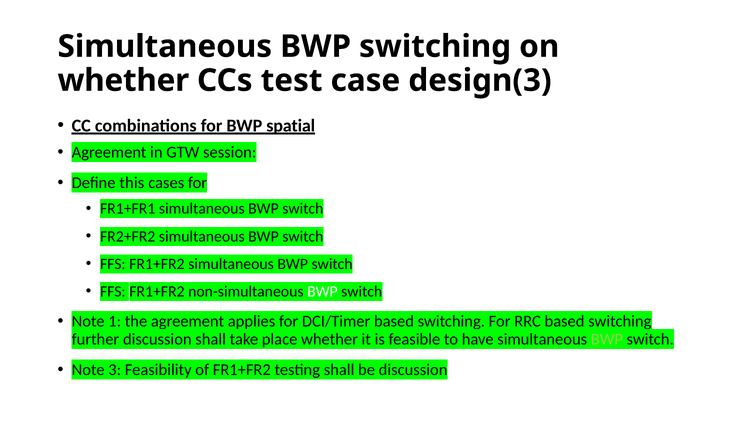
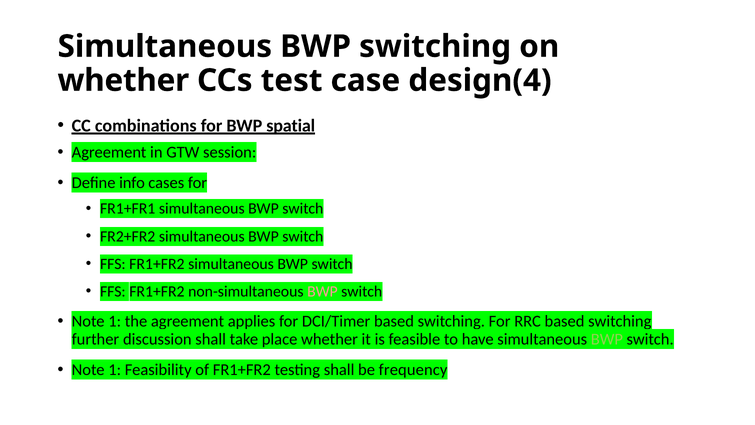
design(3: design(3 -> design(4 (480, 80)
this: this -> info (132, 183)
BWP colour: white -> pink (322, 291)
3: 3 -> 1 (115, 369)
be discussion: discussion -> frequency (413, 369)
